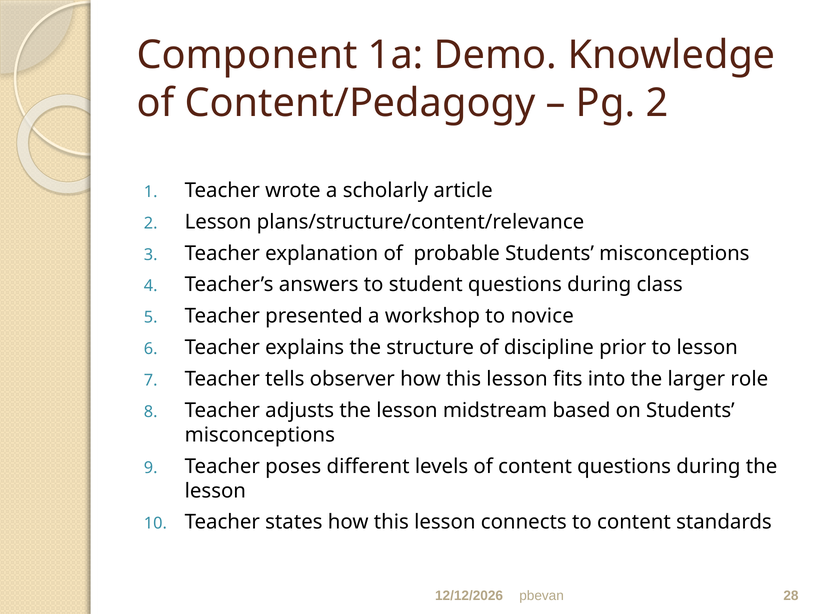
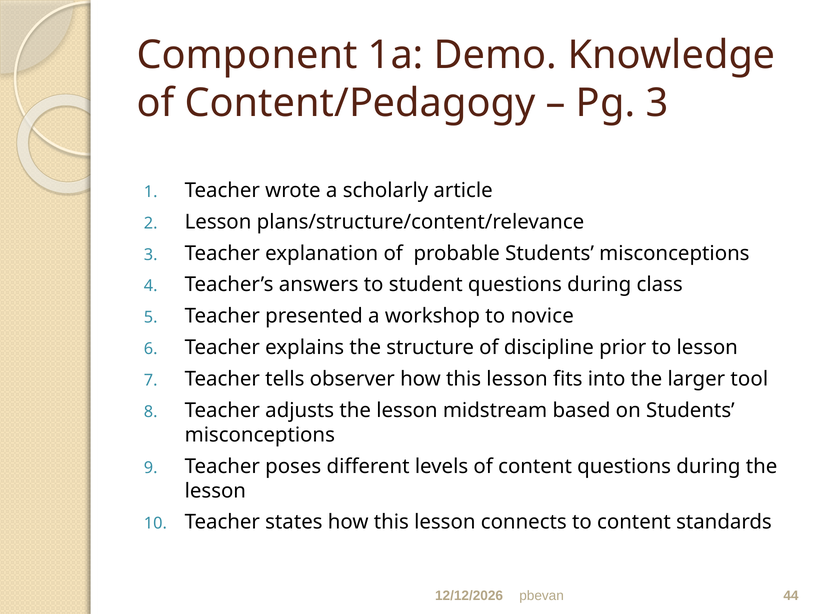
Pg 2: 2 -> 3 (657, 103)
role: role -> tool (749, 379)
28: 28 -> 44 (791, 595)
